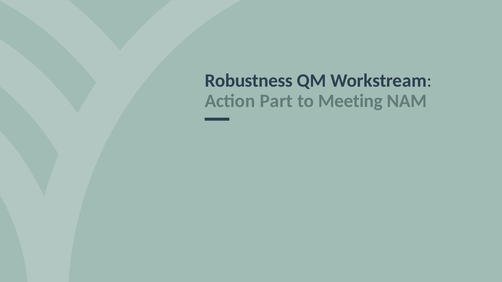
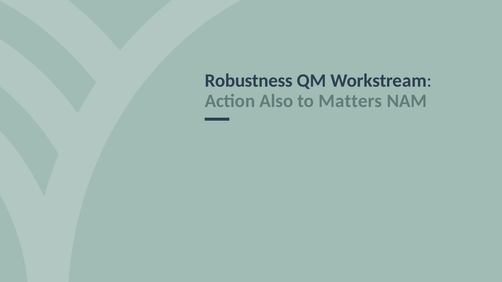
Part: Part -> Also (276, 101)
Meeting: Meeting -> Matters (350, 101)
